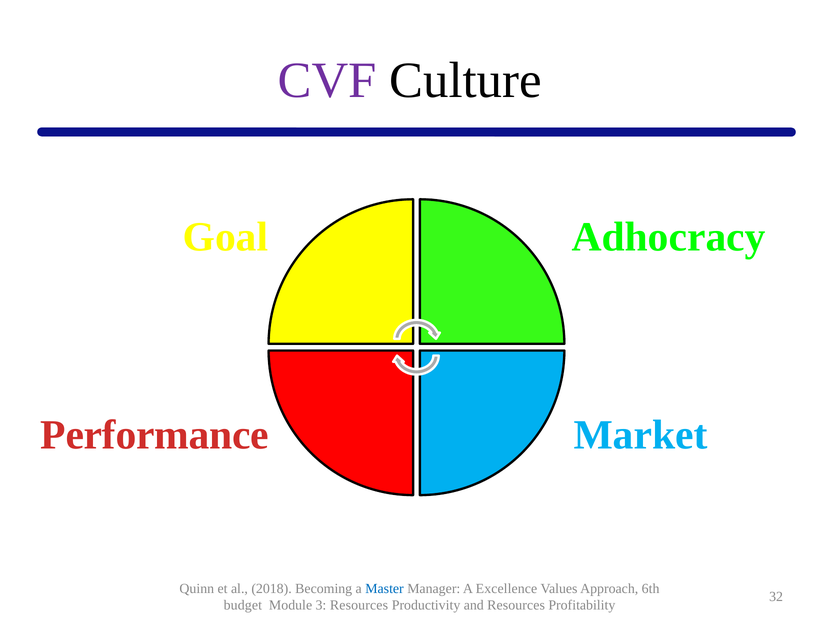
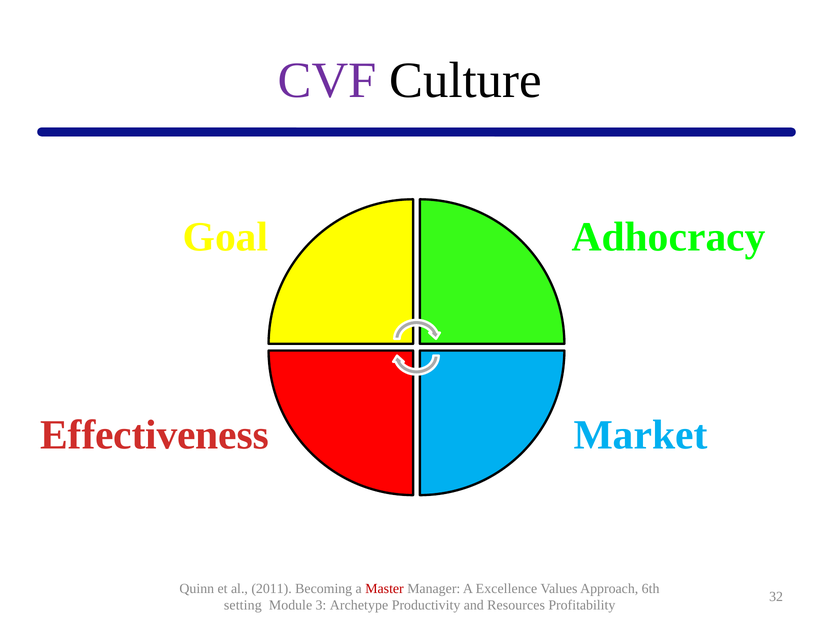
Performance: Performance -> Effectiveness (155, 435)
2018: 2018 -> 2011 (272, 588)
Master colour: blue -> red (385, 588)
budget: budget -> setting (243, 605)
3 Resources: Resources -> Archetype (359, 605)
